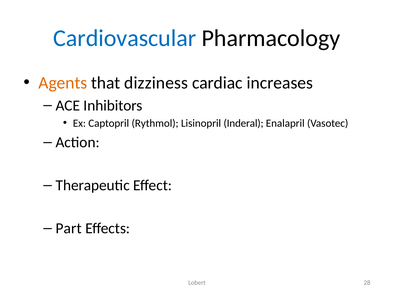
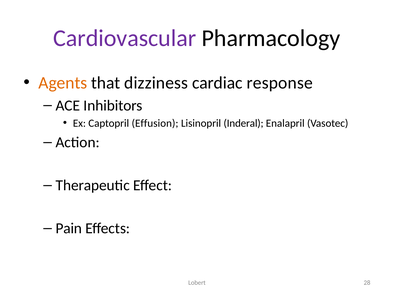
Cardiovascular colour: blue -> purple (125, 38)
increases: increases -> response (280, 83)
Rythmol: Rythmol -> Effusion (155, 123)
Part: Part -> Pain (69, 228)
